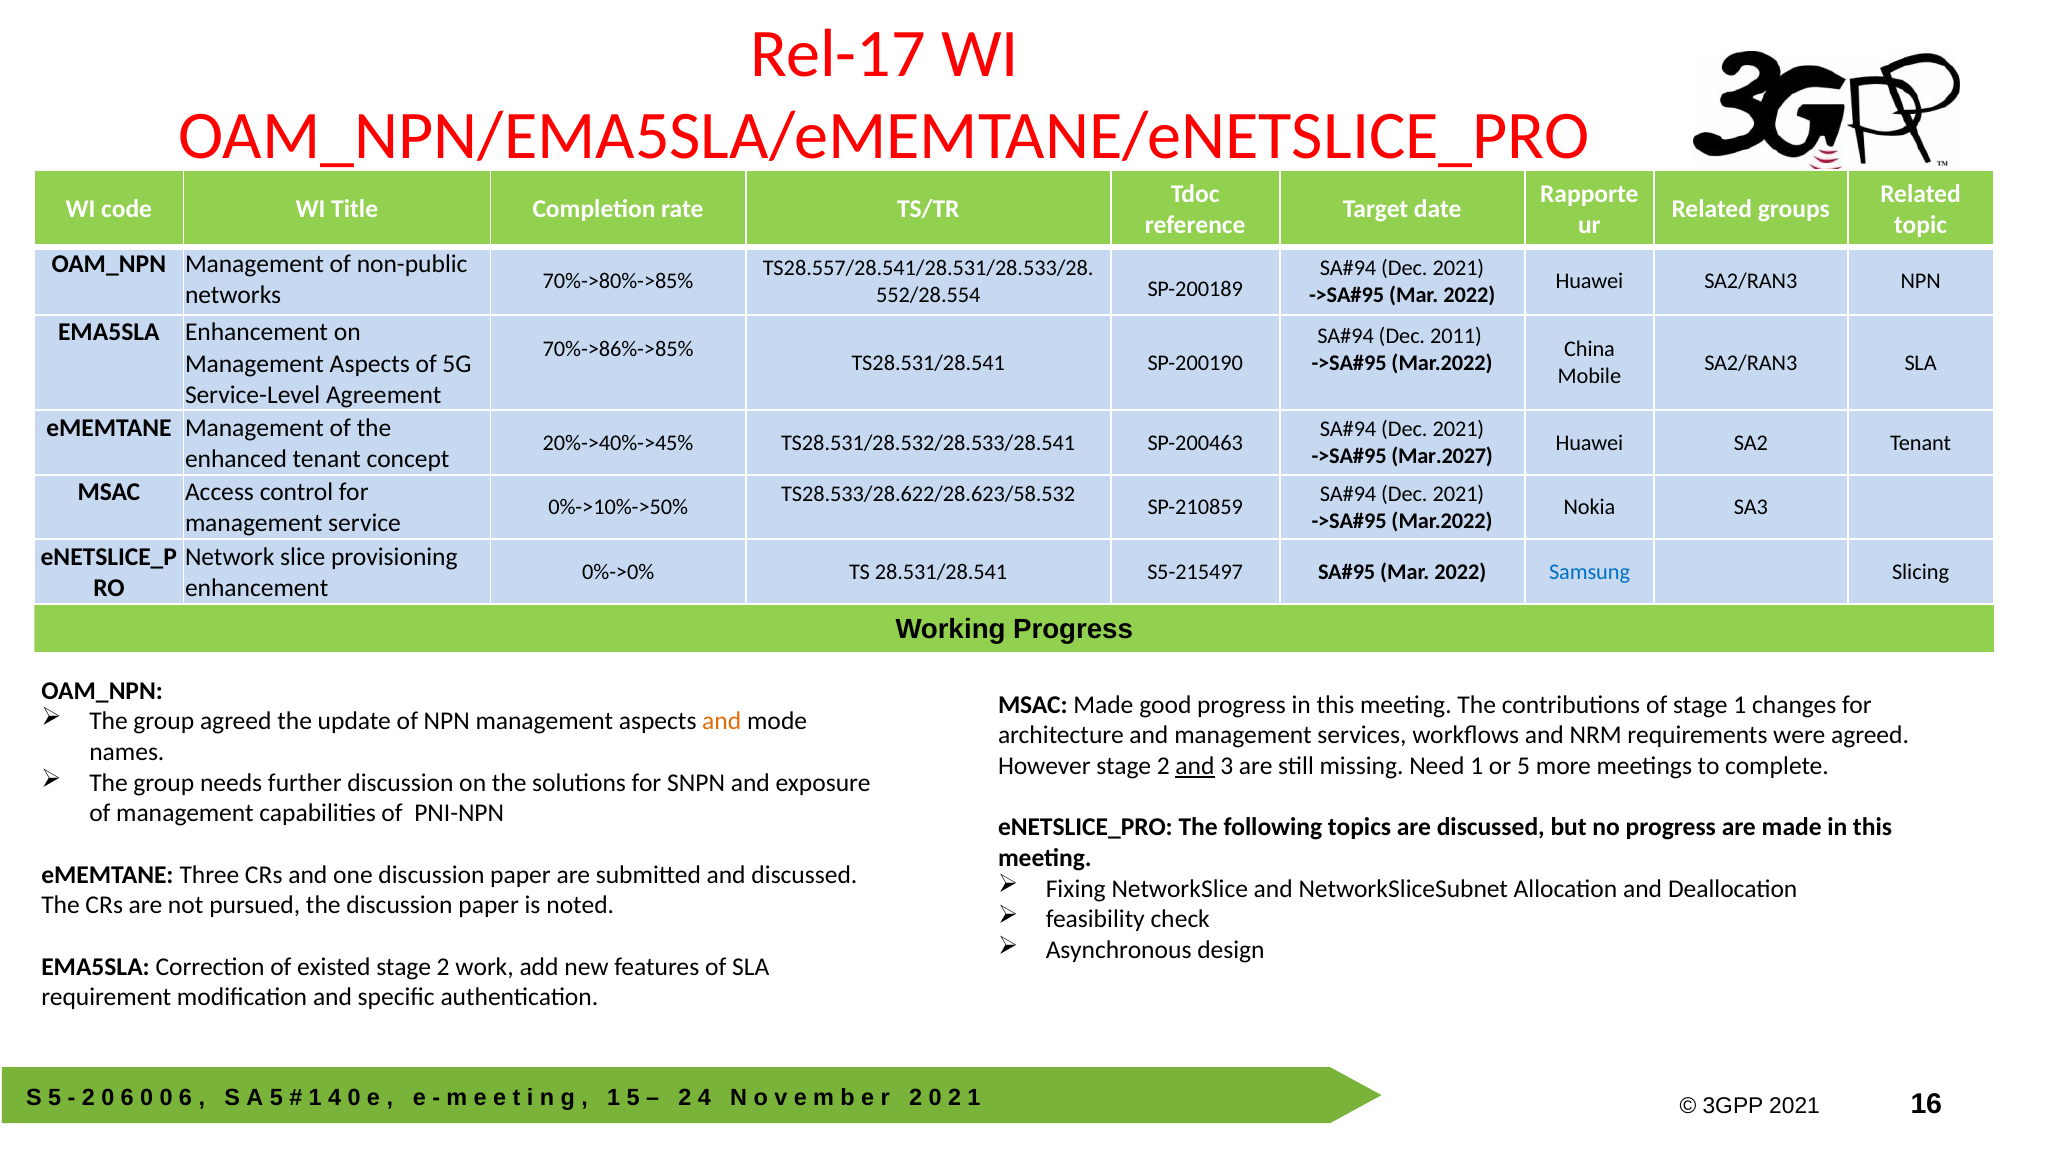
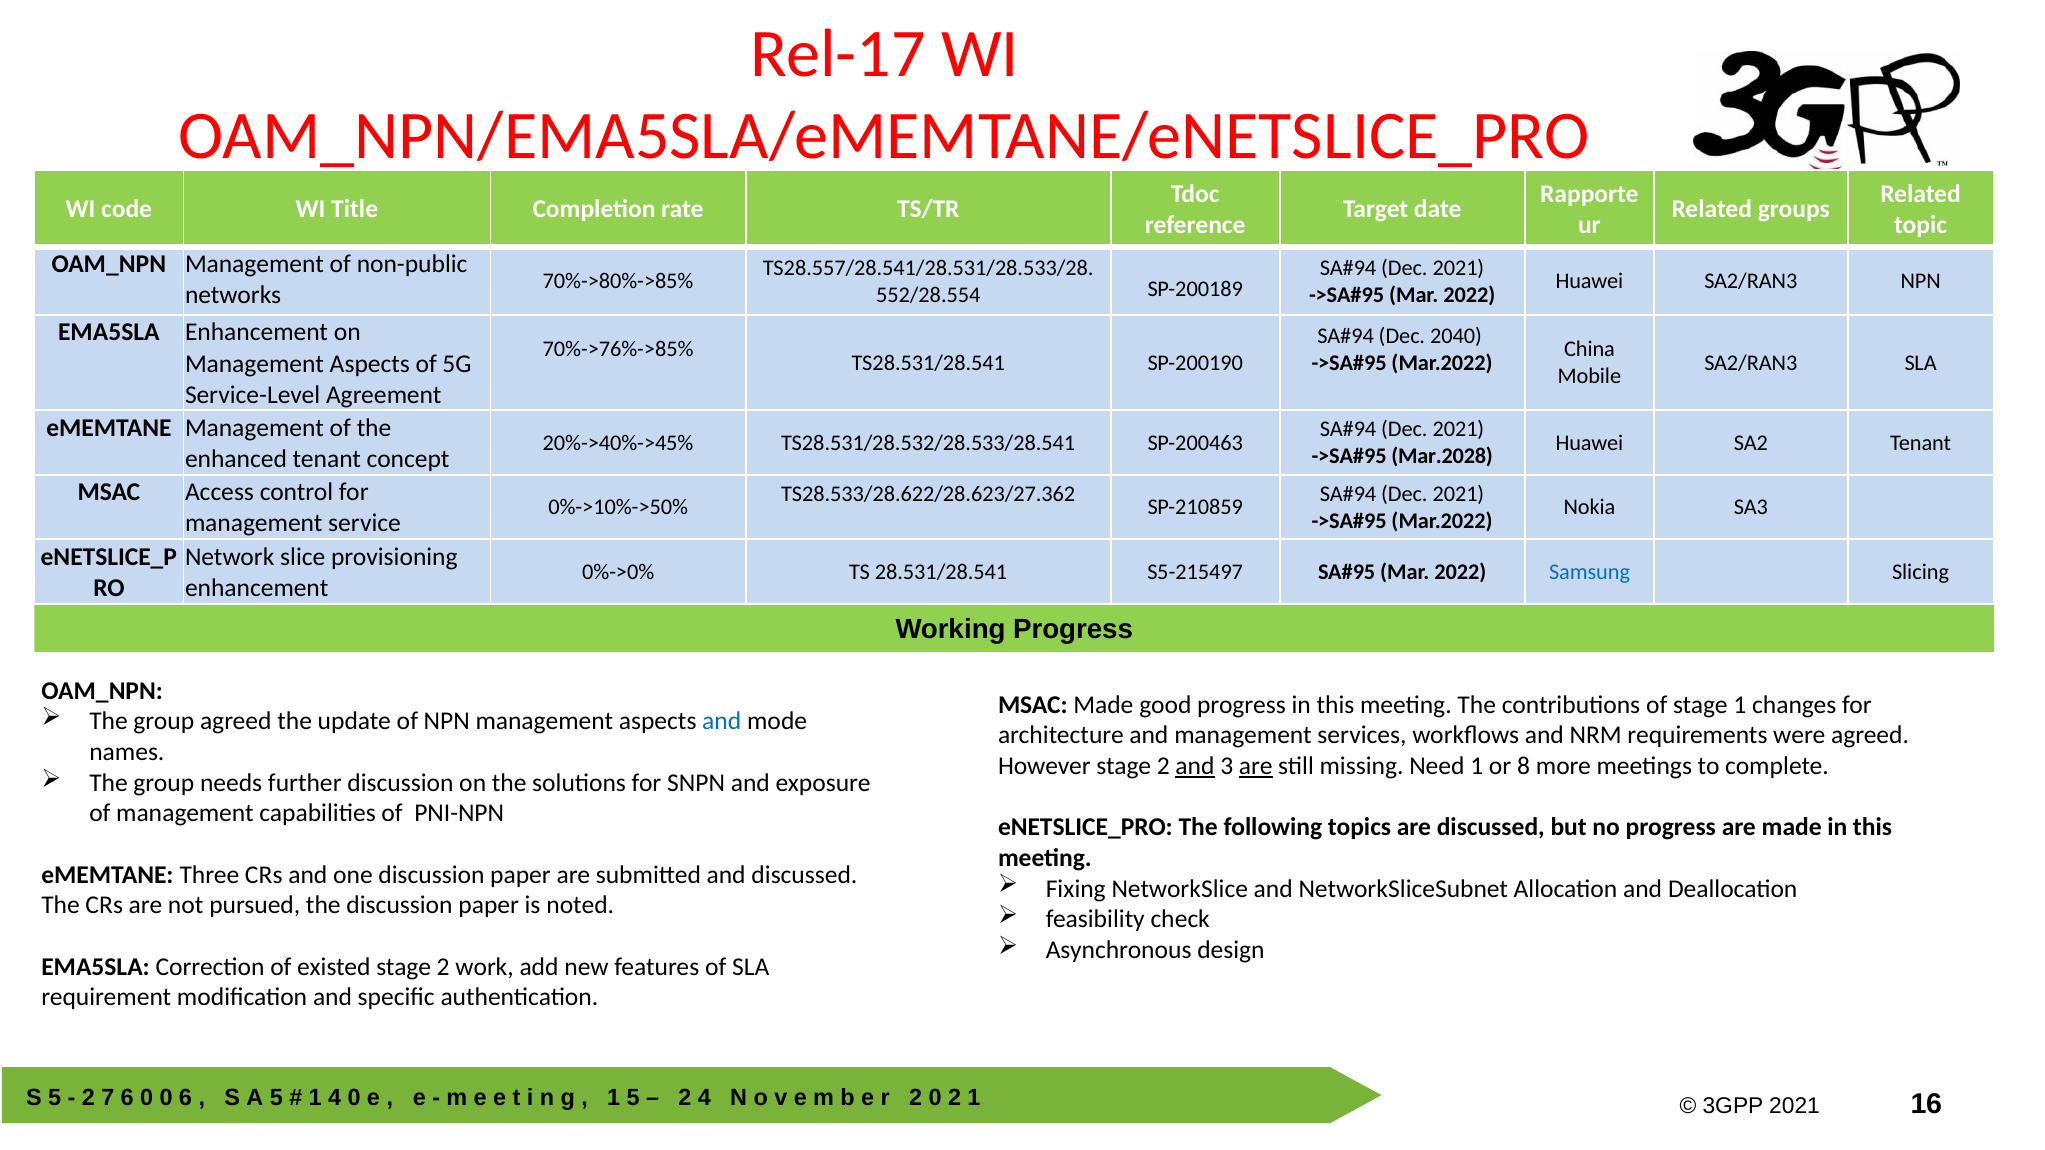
2011: 2011 -> 2040 (1456, 336)
70%->86%->85%: 70%->86%->85% -> 70%->76%->85% (618, 349)
Mar.2027: Mar.2027 -> Mar.2028 (1442, 456)
TS28.533/28.622/28.623/58.532: TS28.533/28.622/28.623/58.532 -> TS28.533/28.622/28.623/27.362 (928, 494)
and colour: orange -> blue (722, 722)
are underline: none -> present (1256, 766)
or 5: 5 -> 8 (1524, 766)
0: 0 -> 7 (108, 1098)
